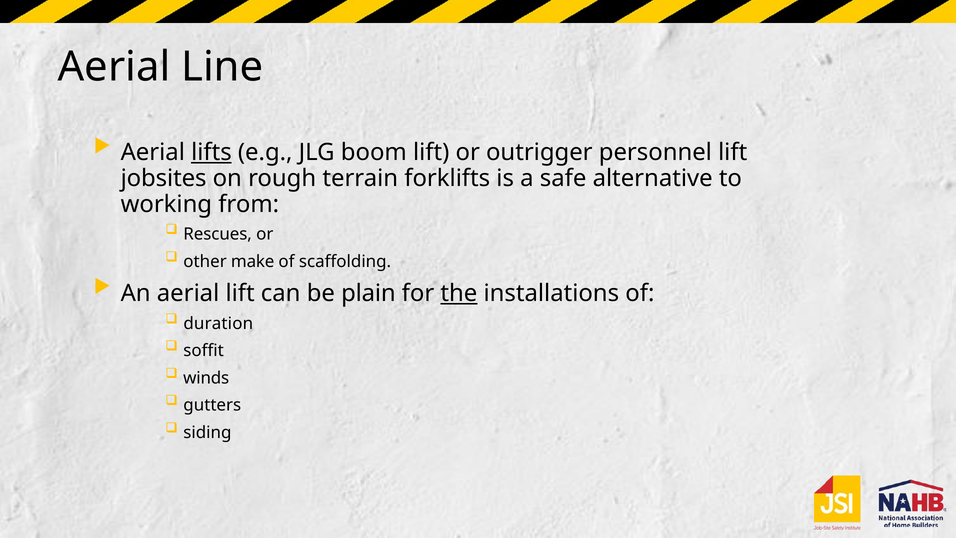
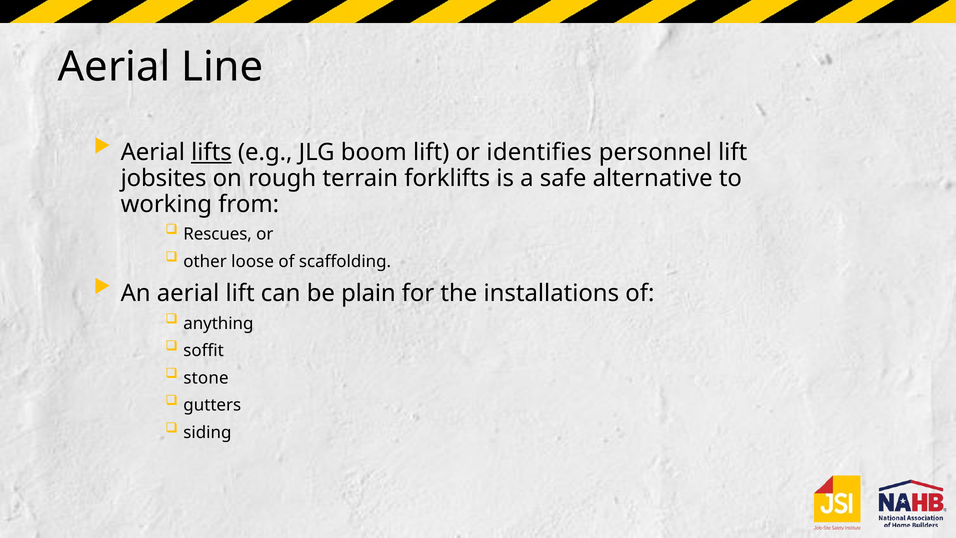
outrigger: outrigger -> identifies (539, 152)
make: make -> loose (253, 261)
the underline: present -> none (459, 293)
duration: duration -> anything (218, 323)
winds: winds -> stone (206, 378)
